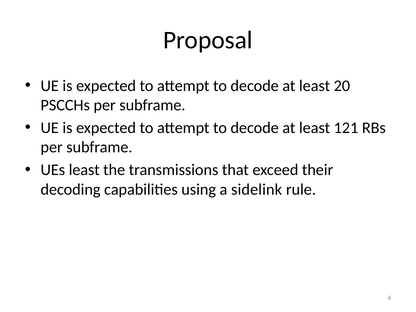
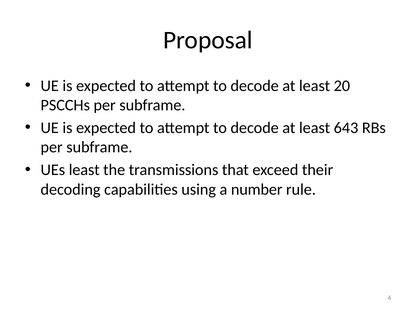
121: 121 -> 643 (346, 128)
sidelink: sidelink -> number (257, 189)
